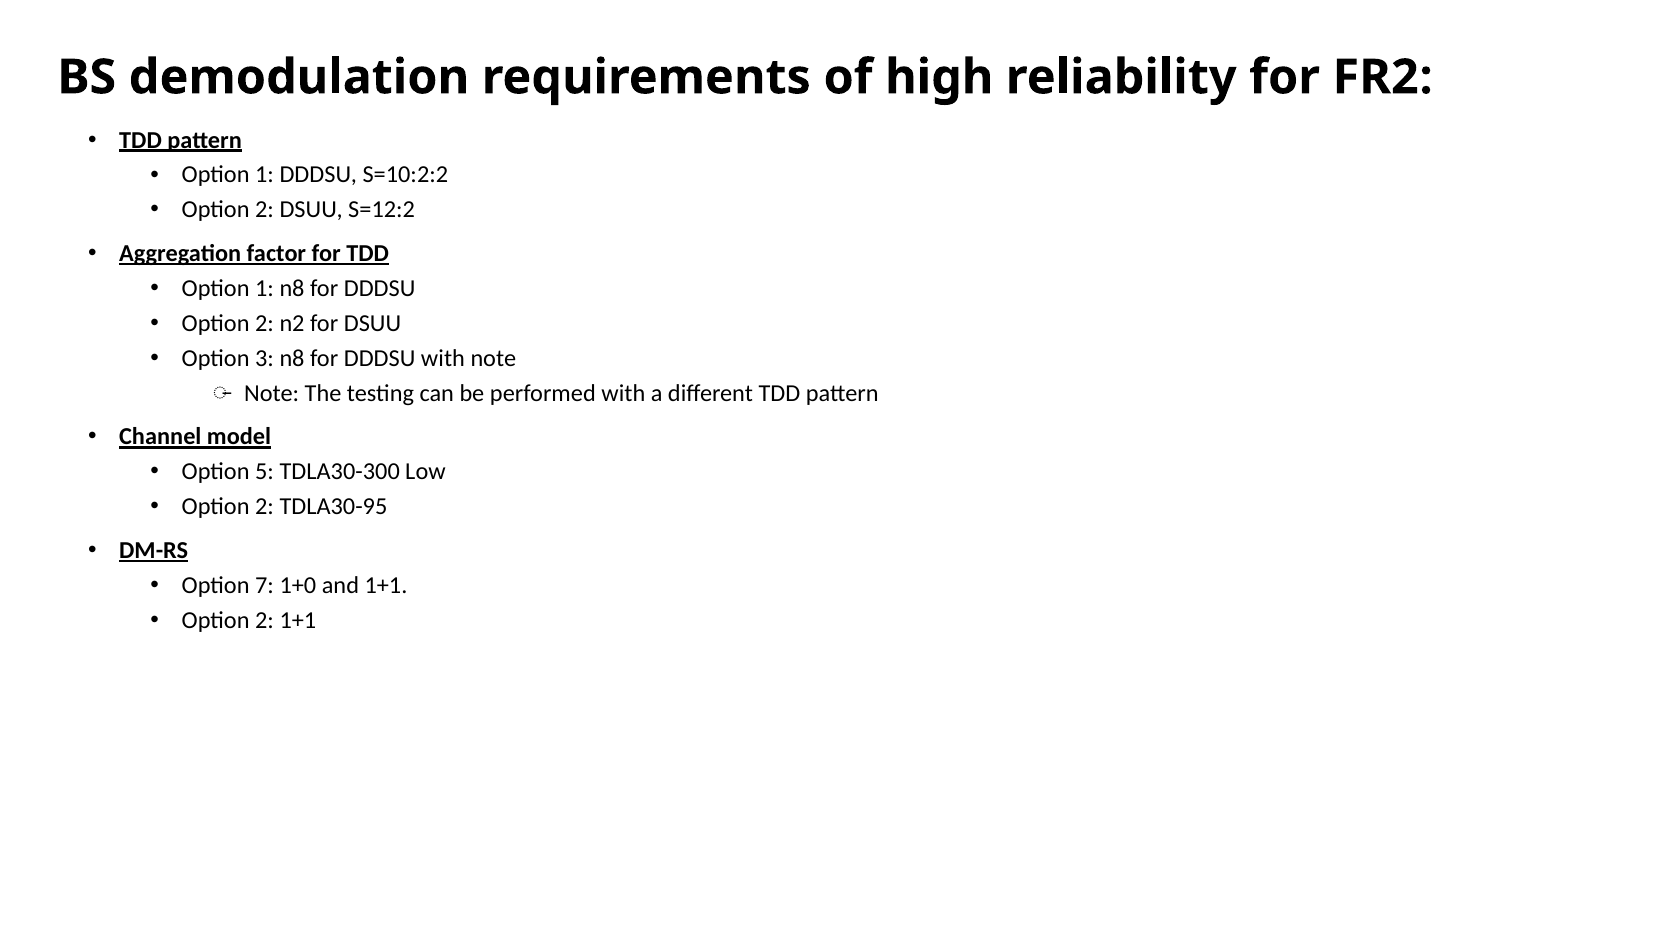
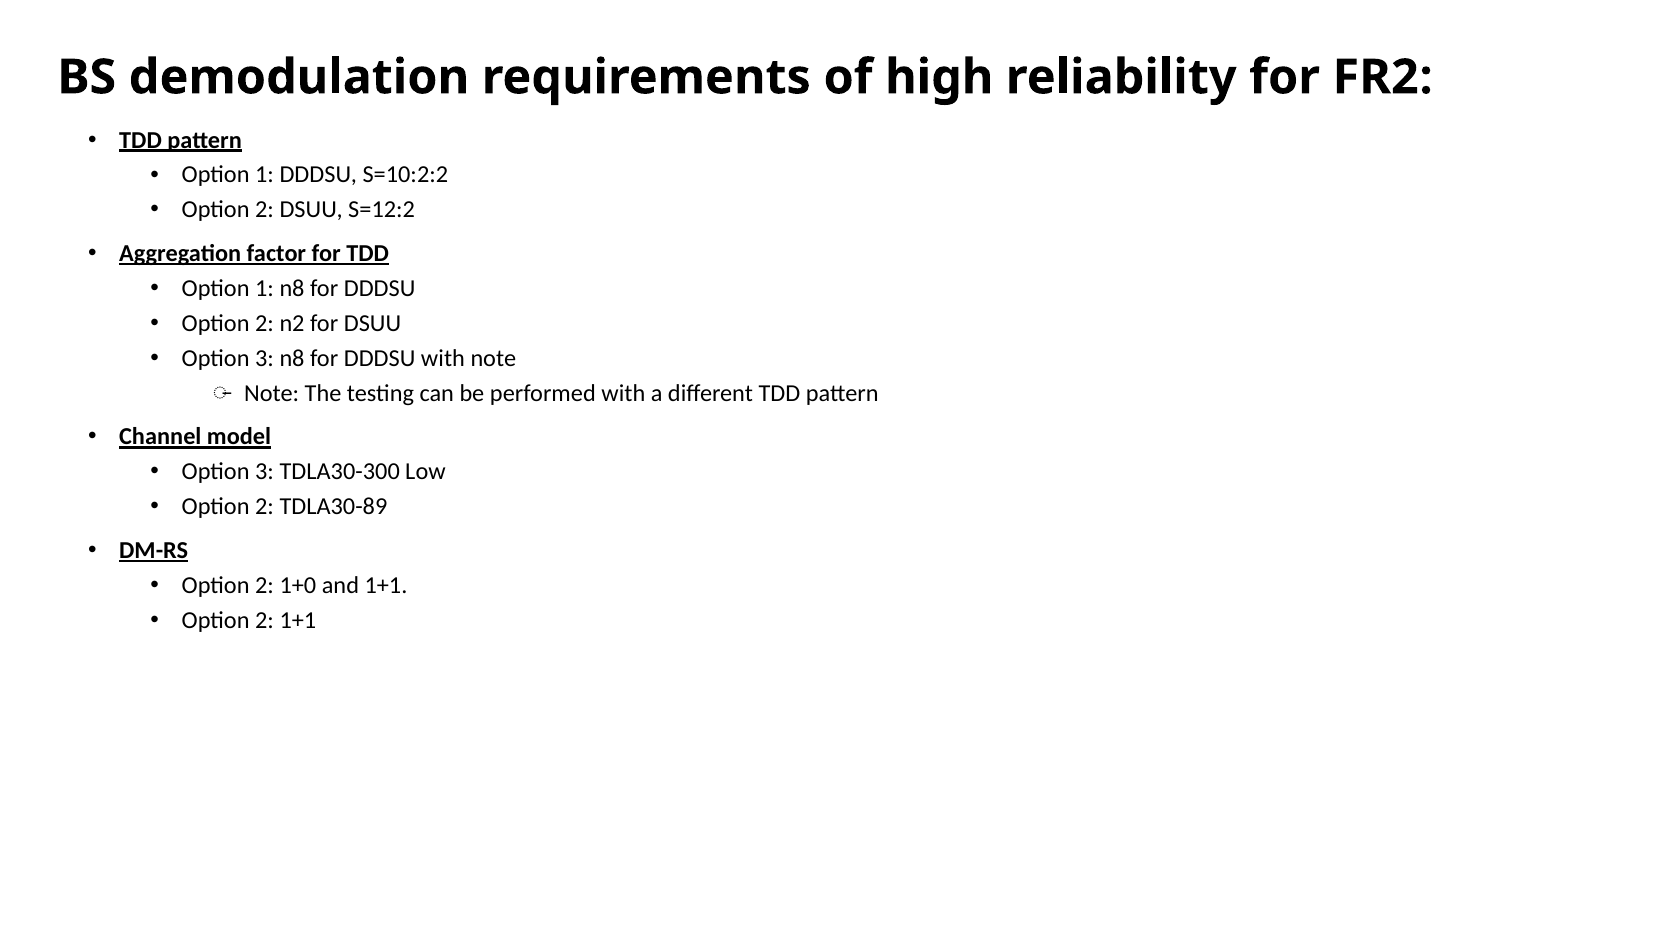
5: 5 -> 3 (265, 472)
TDLA30-95: TDLA30-95 -> TDLA30-89 (333, 507)
7: 7 -> 2 (265, 585)
